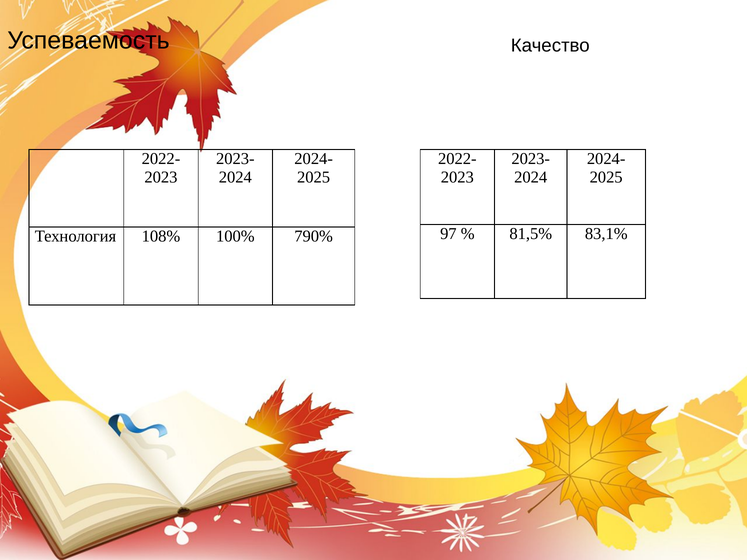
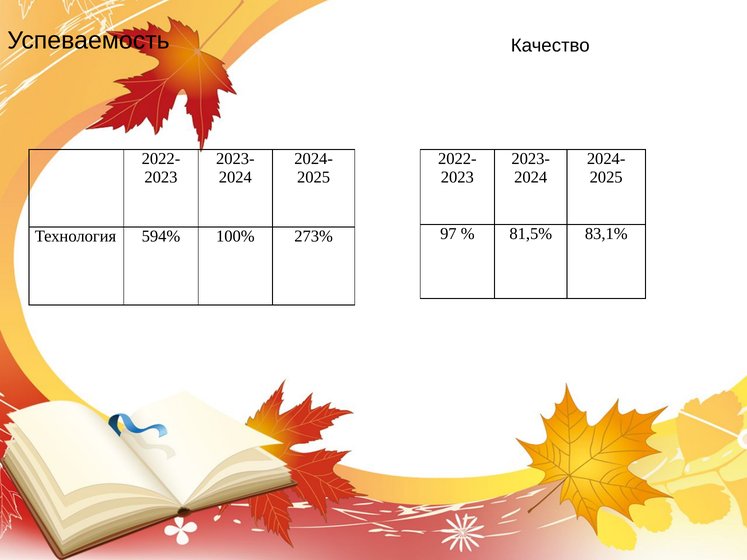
108%: 108% -> 594% (161, 237)
790%: 790% -> 273% (314, 237)
